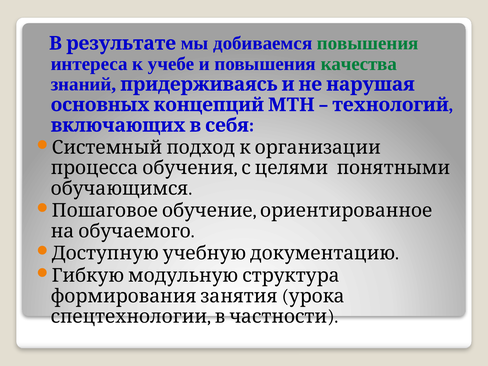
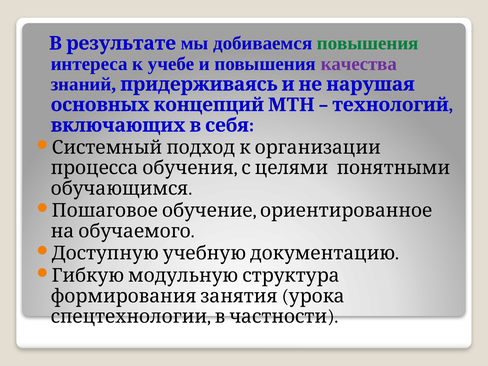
качества colour: green -> purple (359, 64)
